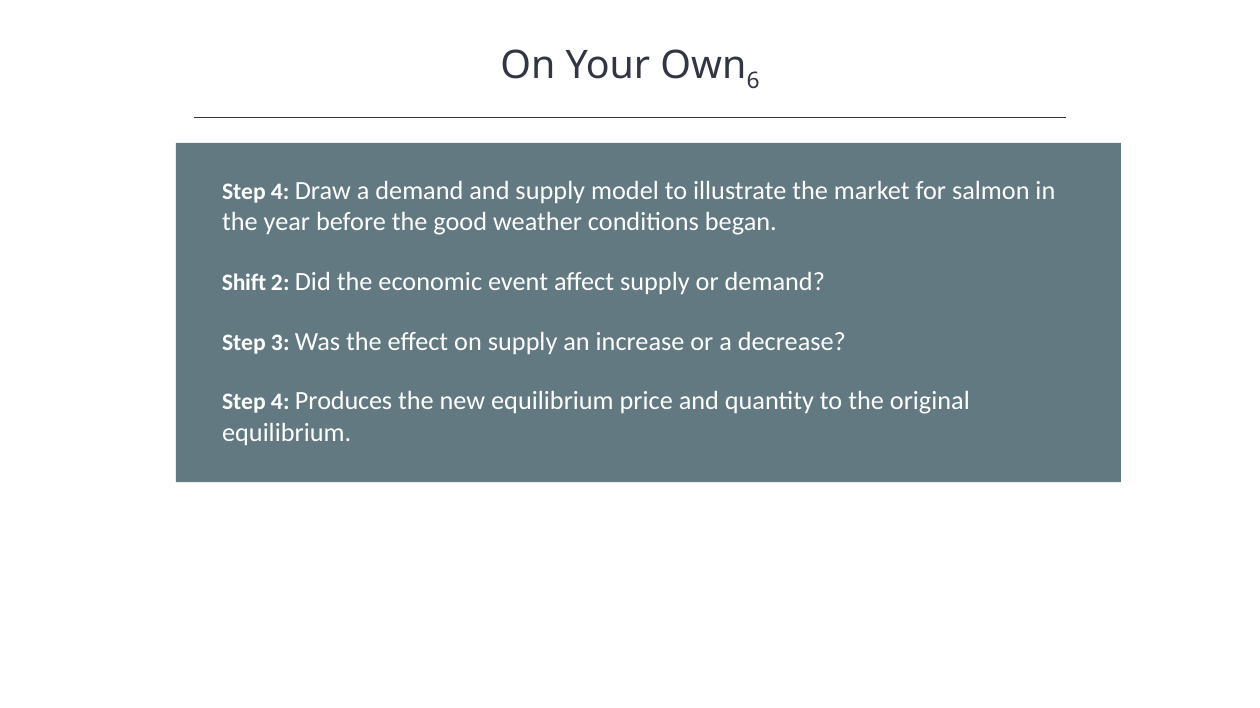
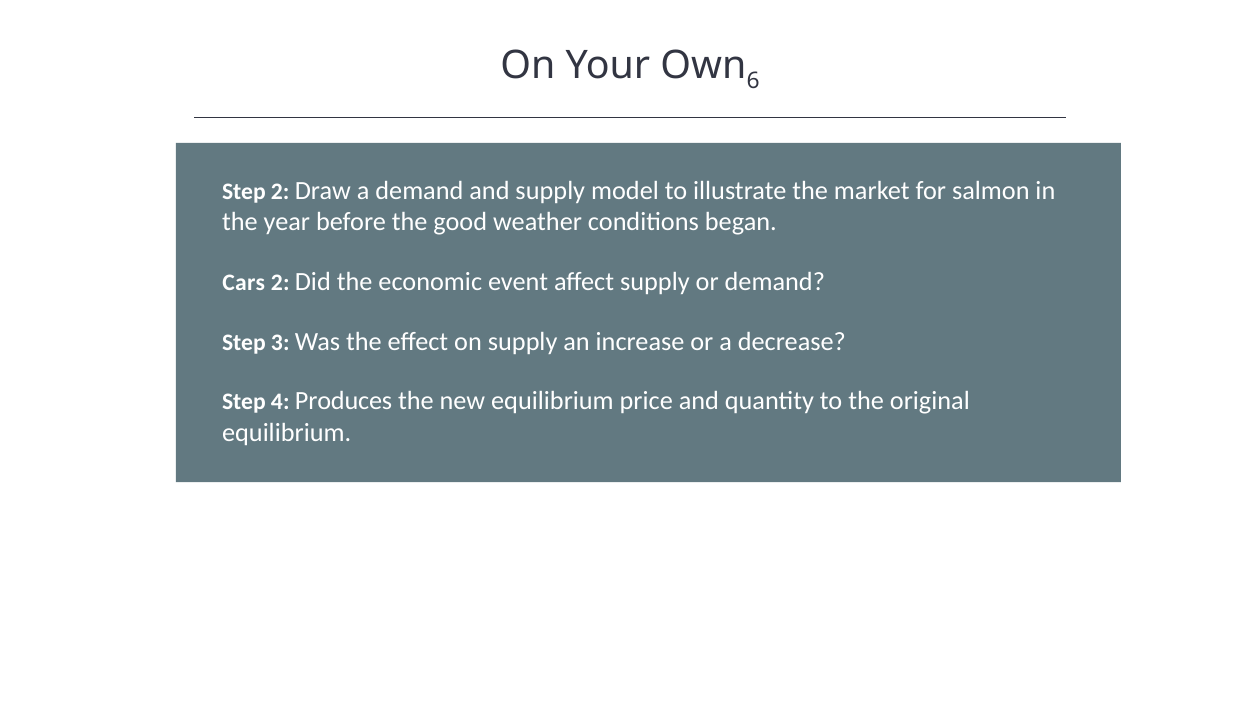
4: 4 -> 2 (280, 191)
Shift: Shift -> Cars (244, 283)
